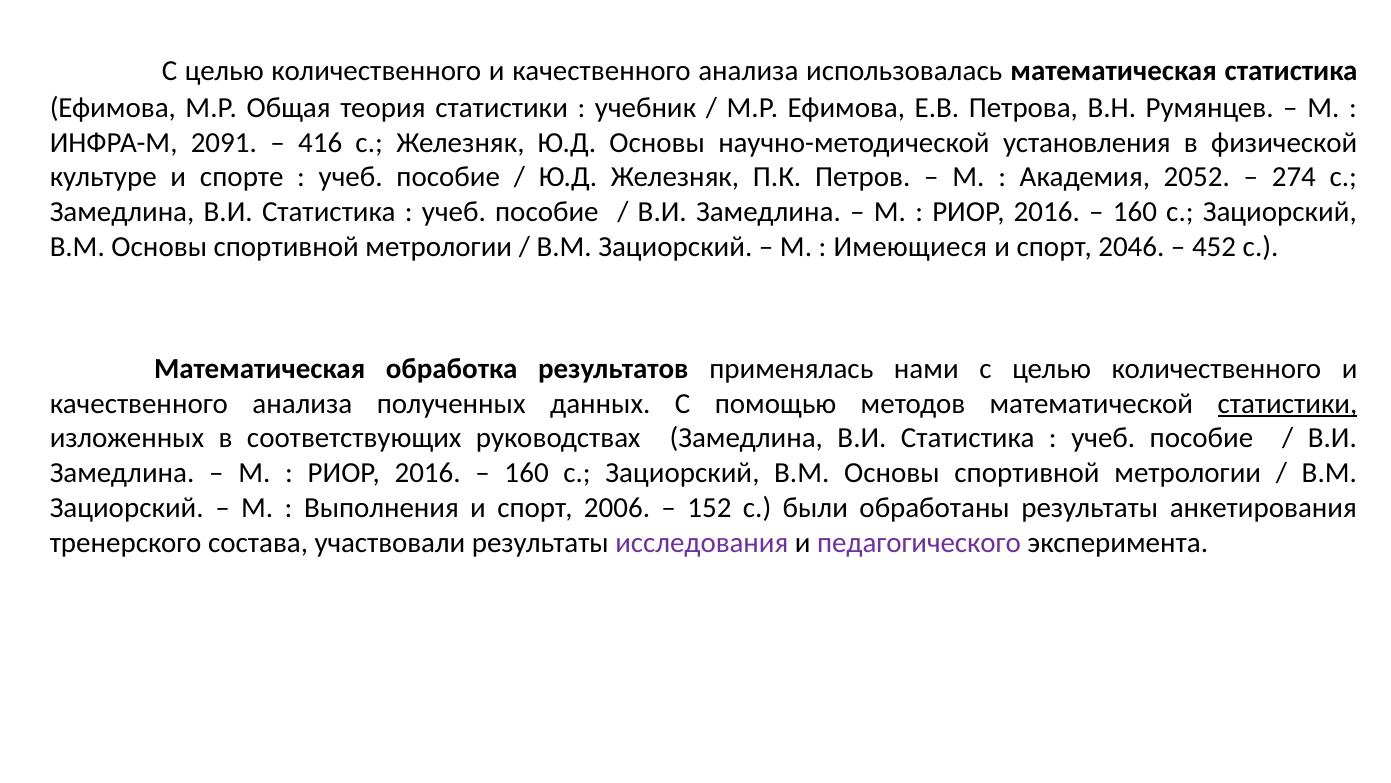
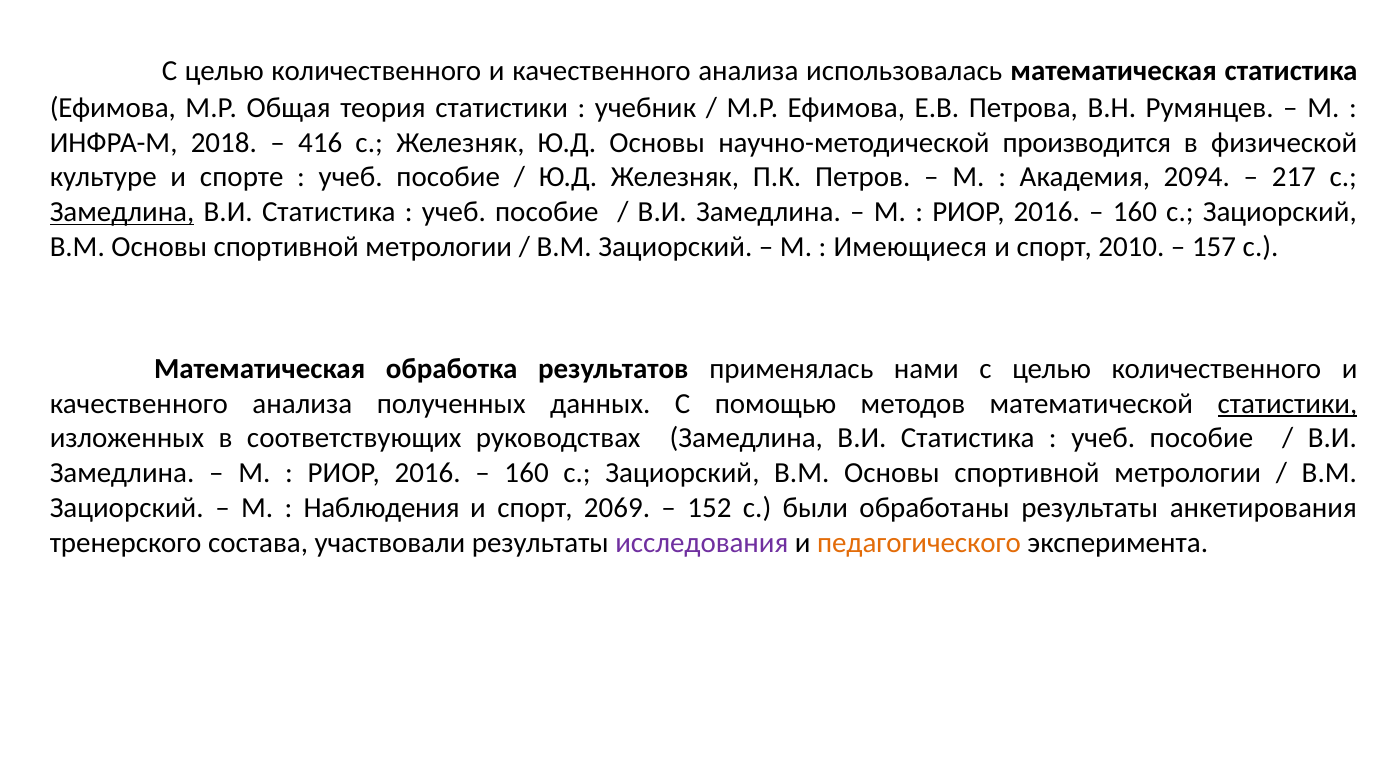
2091: 2091 -> 2018 (224, 142)
установления: установления -> производится (1087, 142)
2052: 2052 -> 2094 (1197, 177)
274: 274 -> 217 (1294, 177)
Замедлина underline: none -> present (122, 212)
2046: 2046 -> 2010 (1131, 247)
452: 452 -> 157 (1214, 247)
Выполнения: Выполнения -> Наблюдения (382, 508)
2006: 2006 -> 2069 (617, 508)
педагогического colour: purple -> orange (919, 542)
